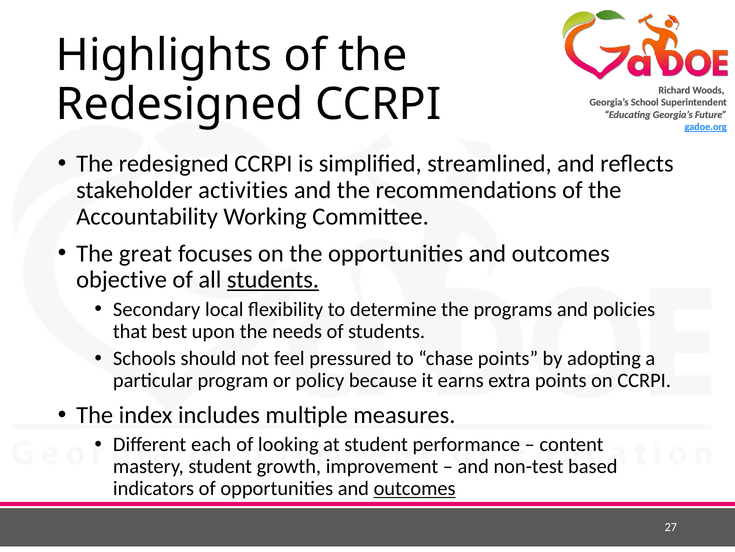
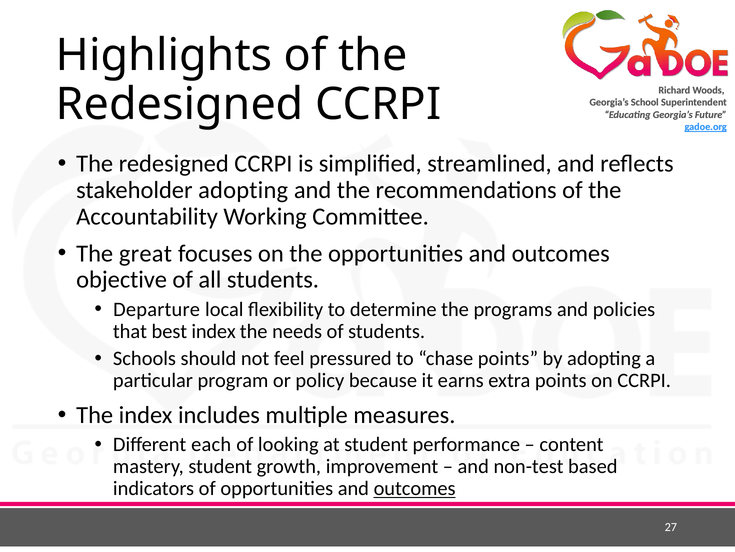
stakeholder activities: activities -> adopting (243, 190)
students underline: present -> none (273, 280)
Secondary: Secondary -> Departure (157, 309)
best upon: upon -> index (214, 331)
